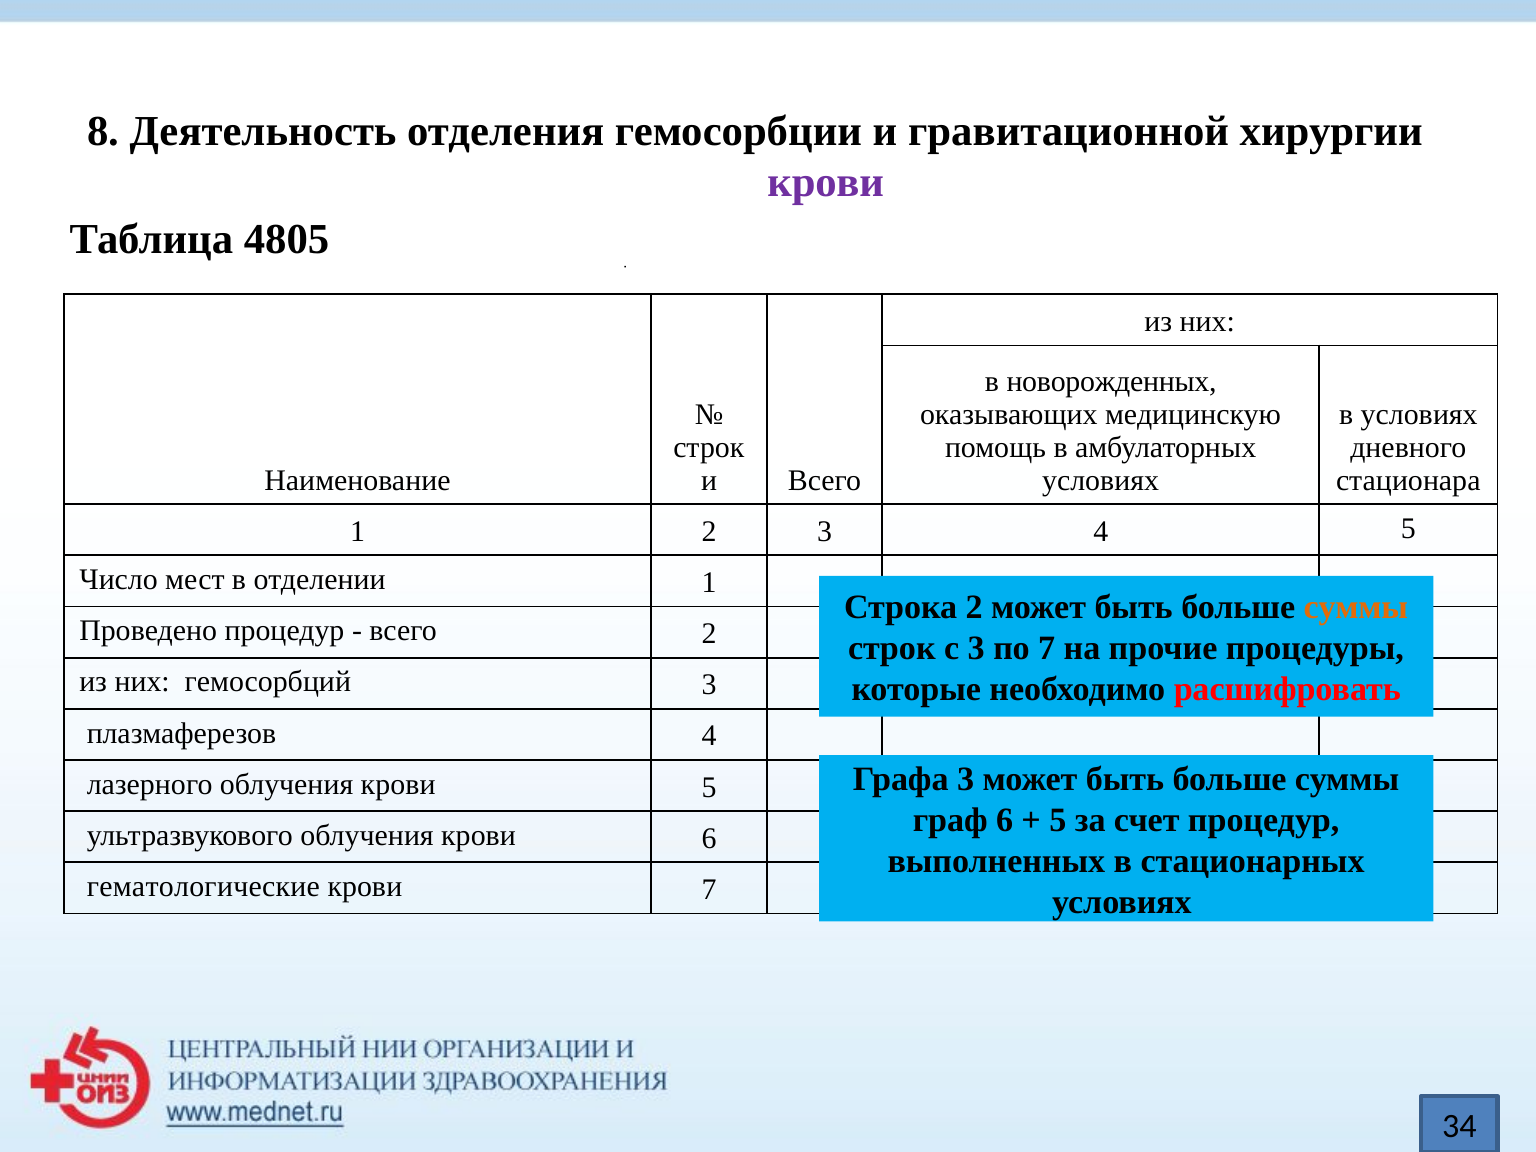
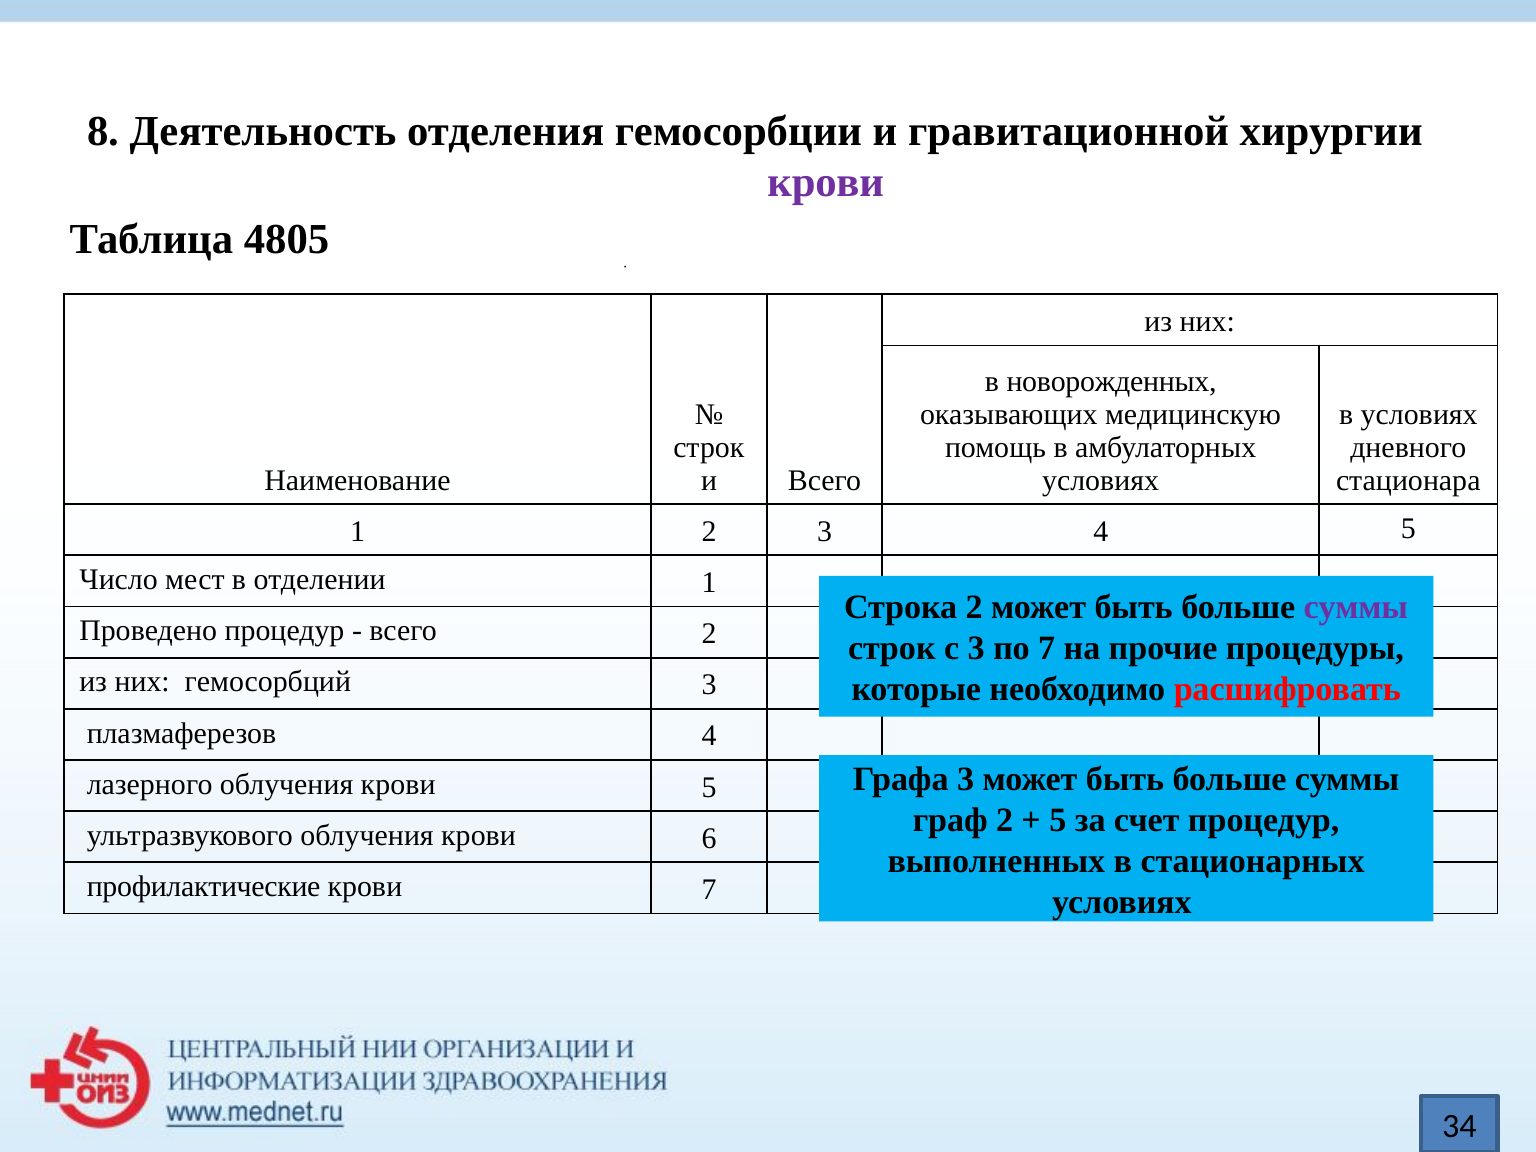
суммы colour: orange -> purple (1356, 608)
граф 6: 6 -> 2 (1005, 820)
гематологические: гематологические -> профилактические (204, 887)
